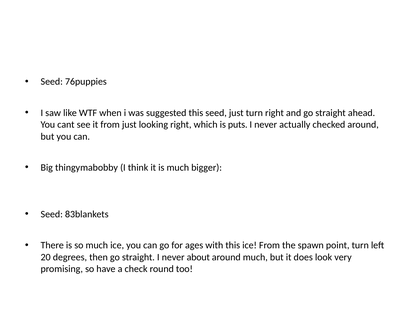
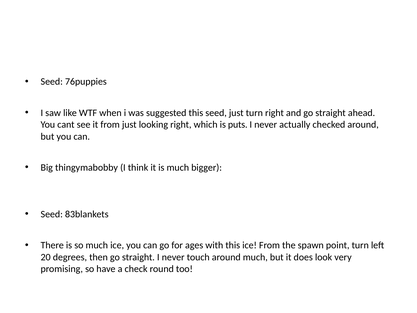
about: about -> touch (198, 257)
